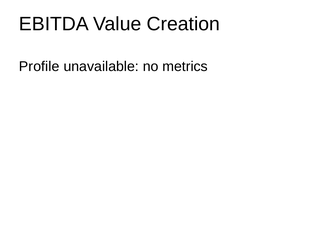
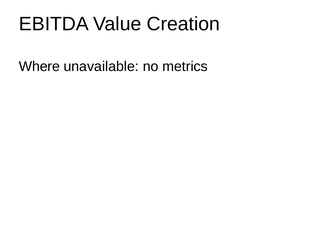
Profile: Profile -> Where (39, 66)
